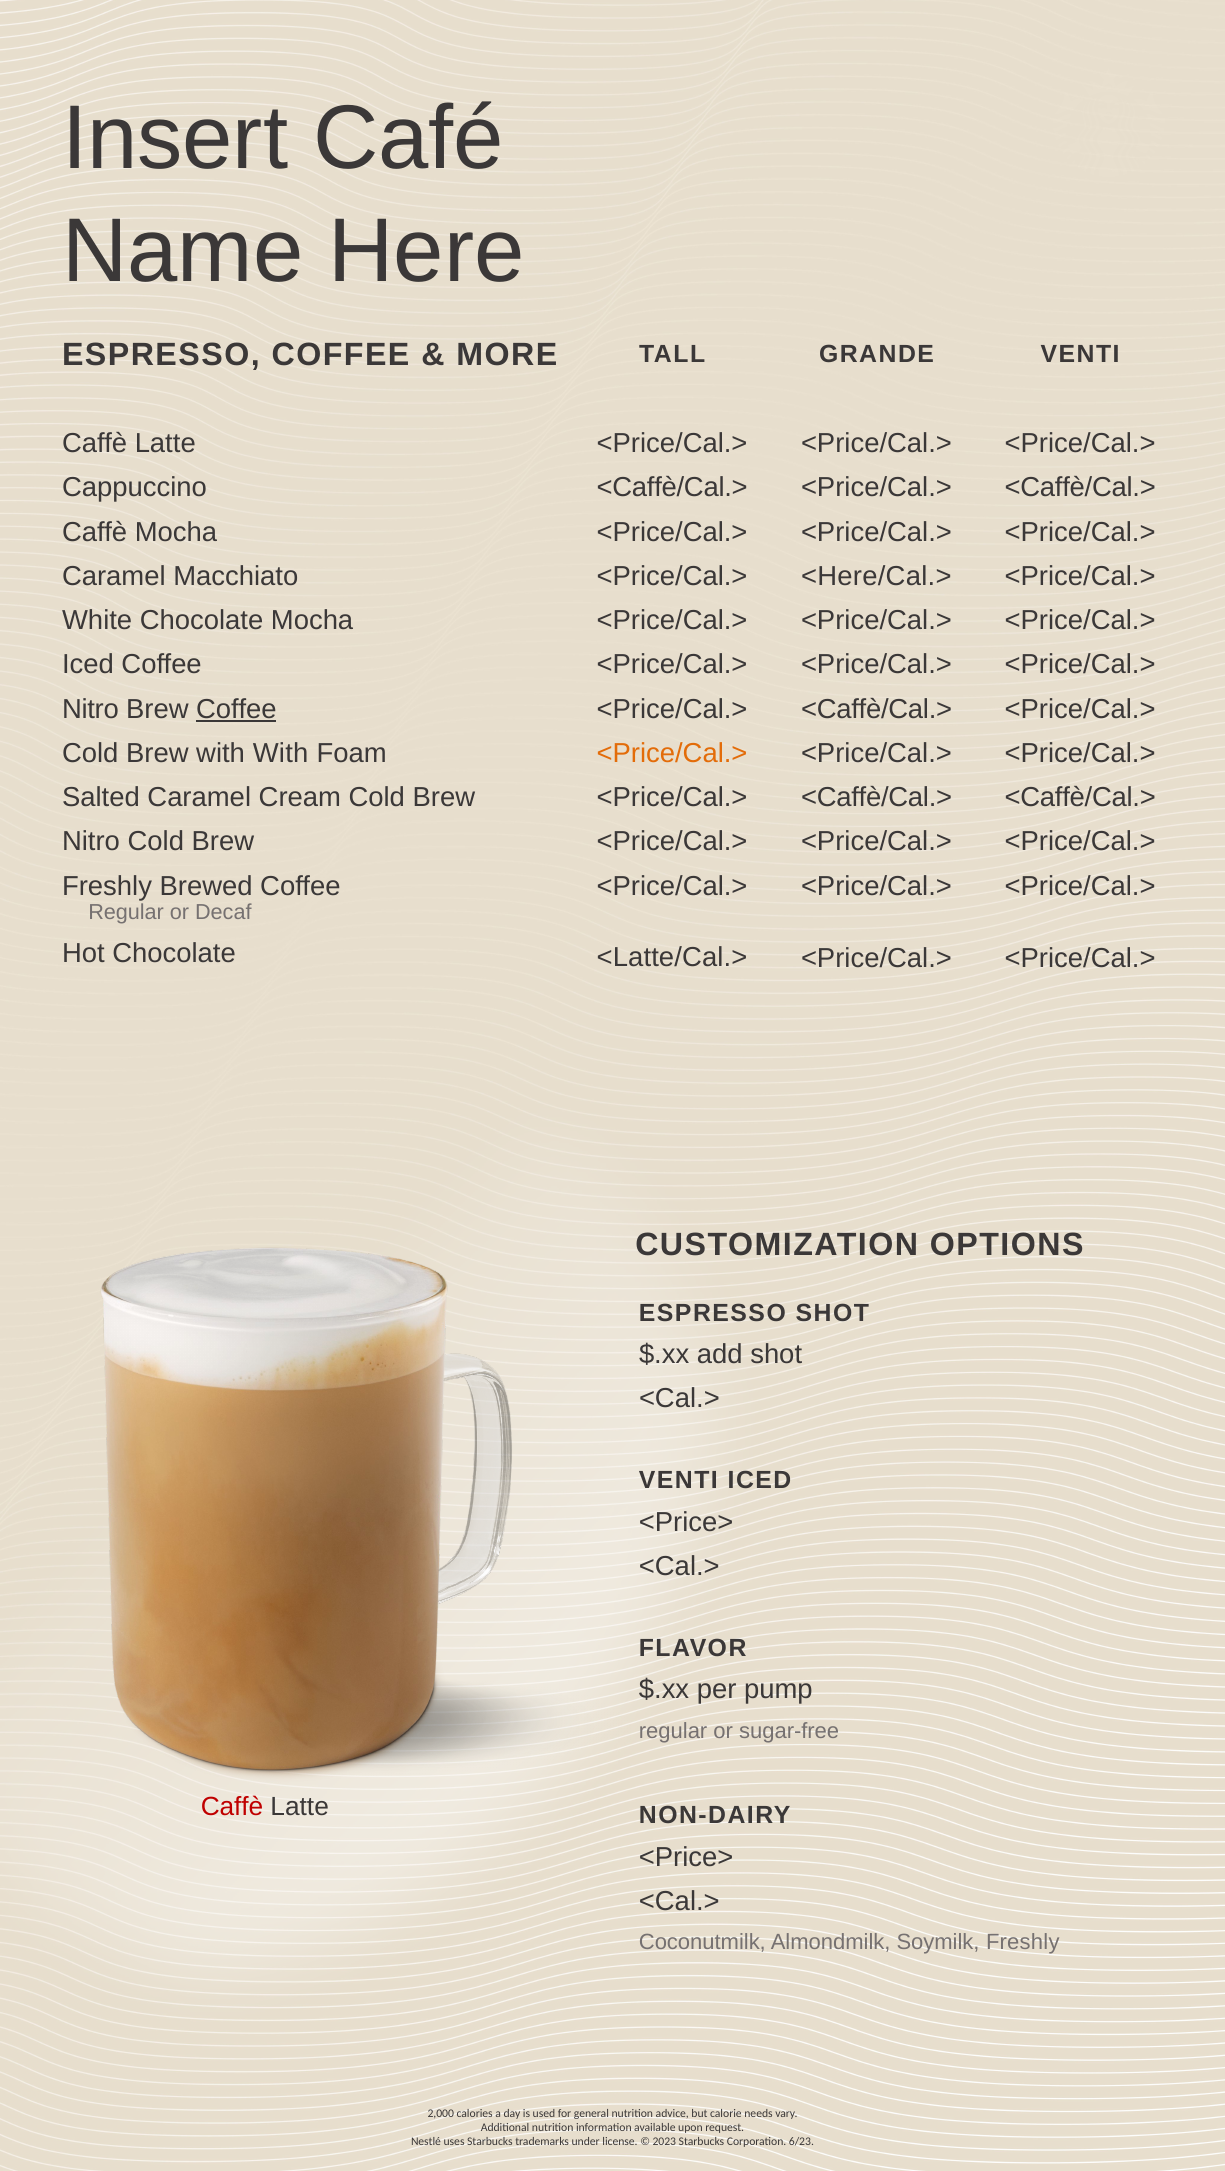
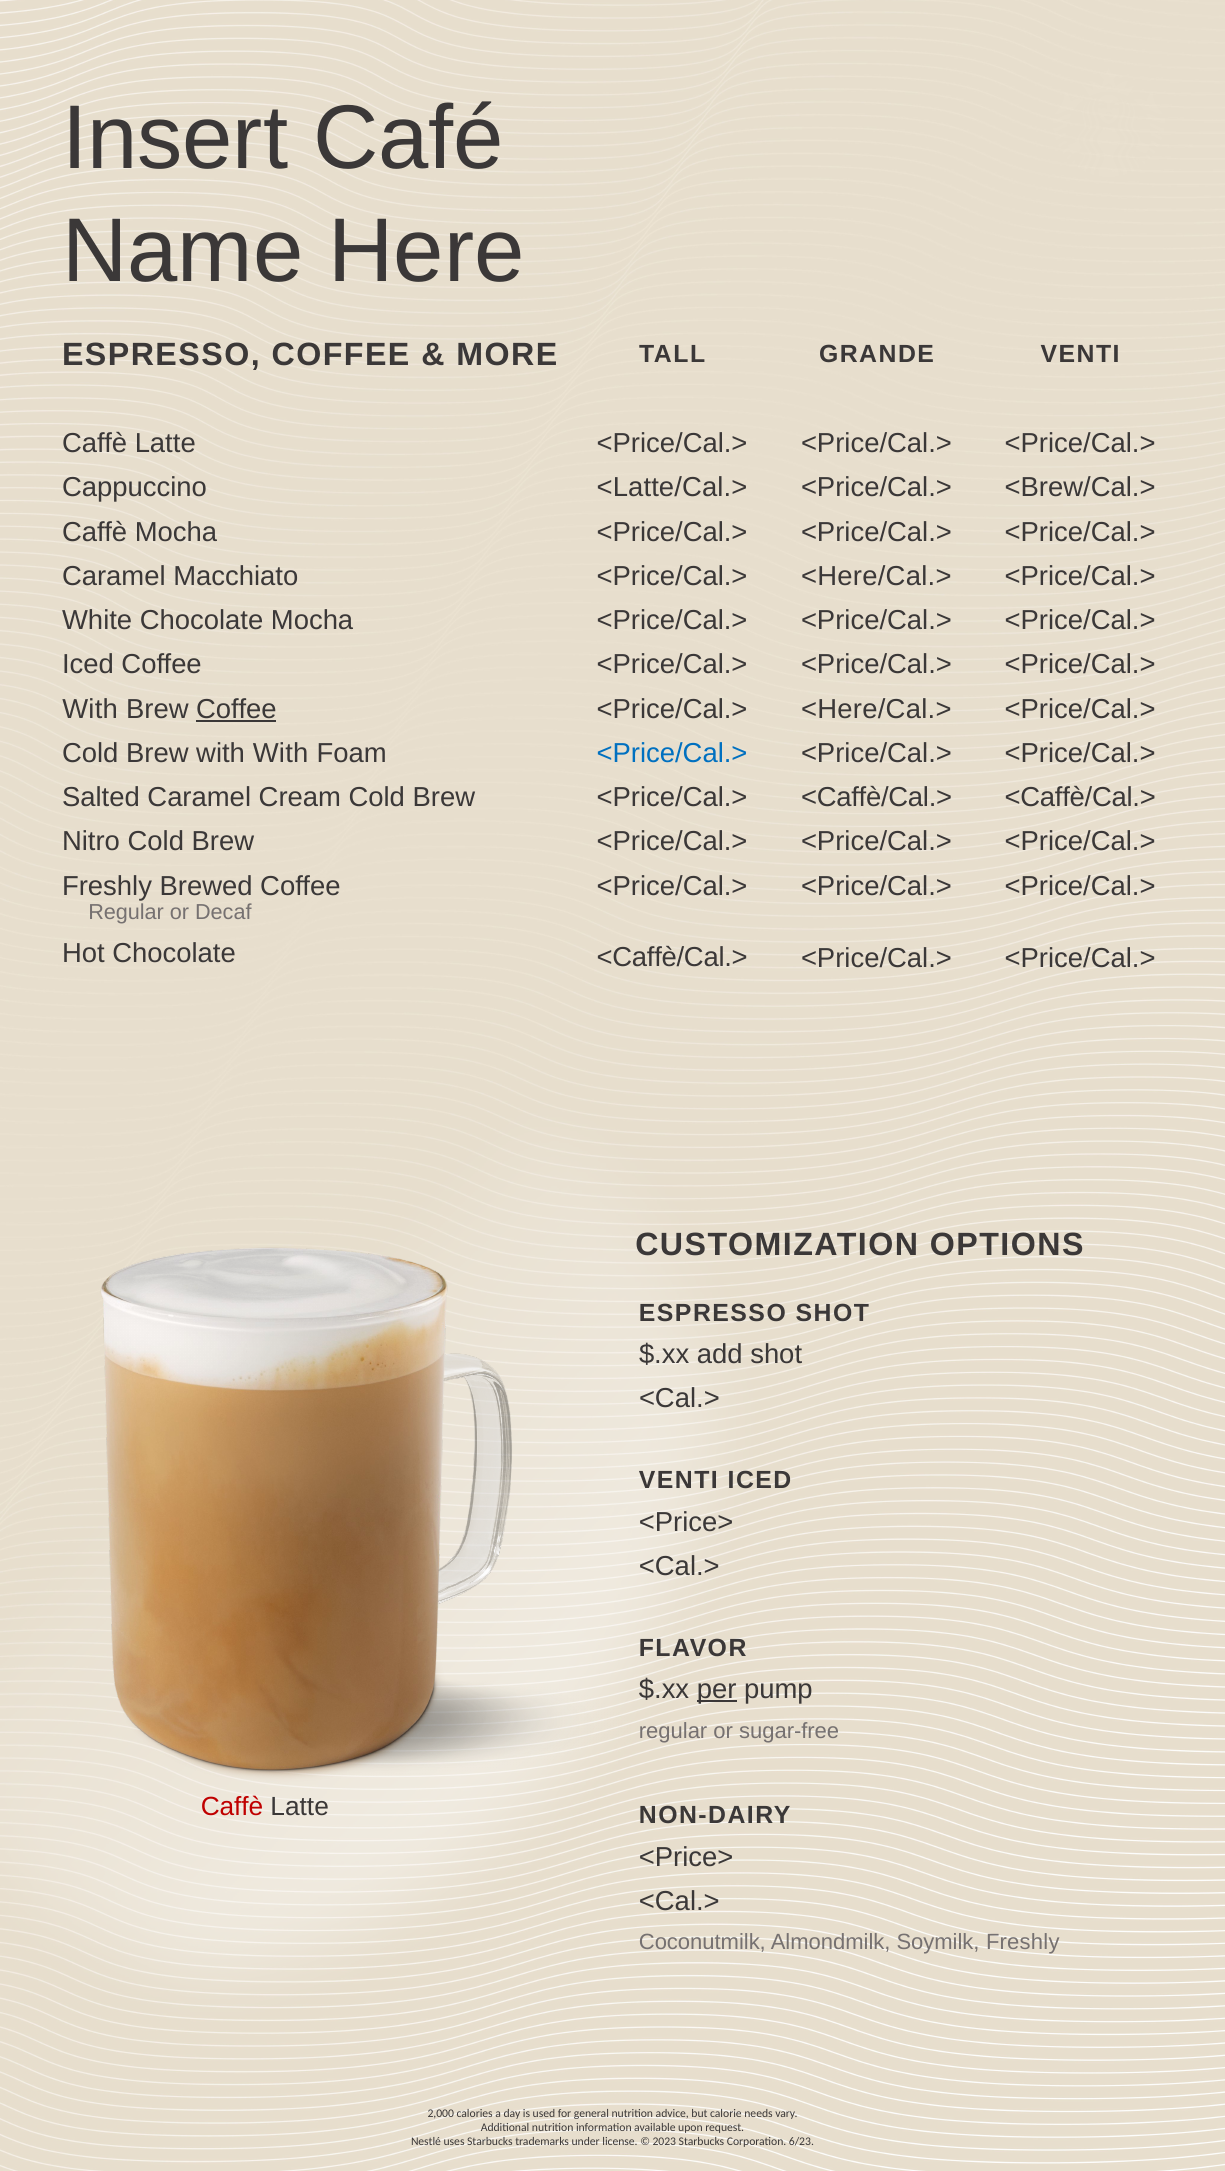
<Caffè/Cal.>: <Caffè/Cal.> -> <Latte/Cal.> (672, 488)
<Caffè/Cal.>: <Caffè/Cal.> -> <Brew/Cal.> (1080, 488)
Nitro: Nitro -> With (90, 709)
<Caffè/Cal.>: <Caffè/Cal.> -> <Here/Cal.> (876, 709)
<Price/Cal.> colour: orange -> blue (672, 754)
<Latte/Cal.>: <Latte/Cal.> -> <Caffè/Cal.> (672, 957)
per underline: none -> present (717, 1690)
